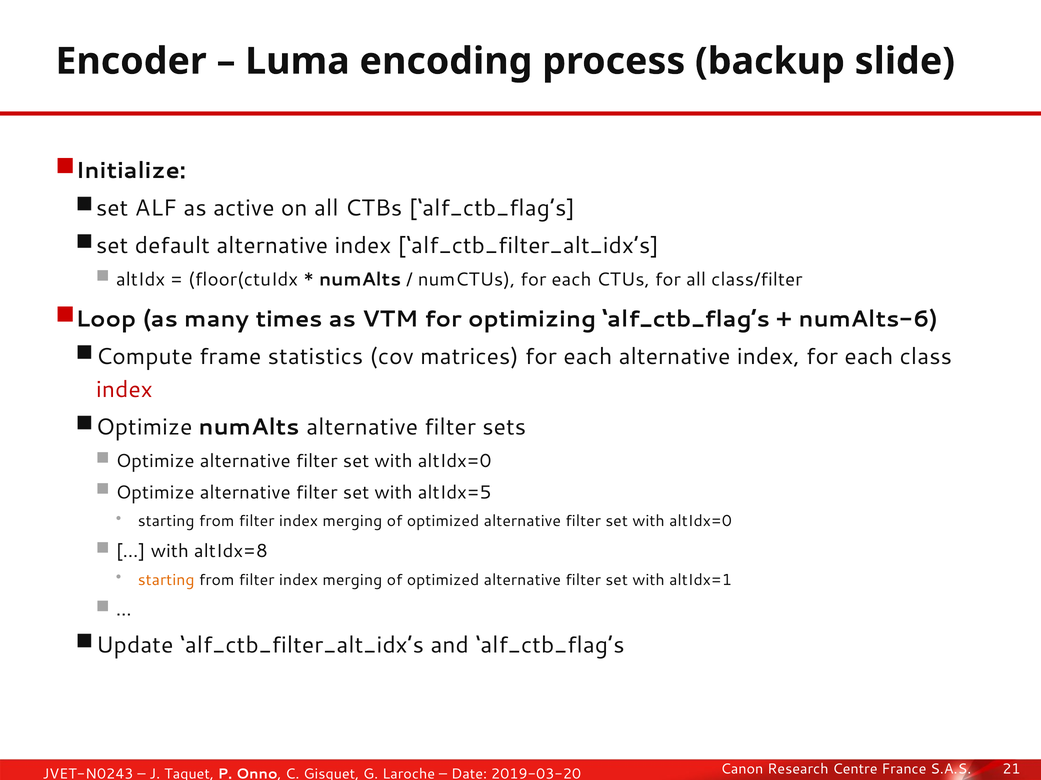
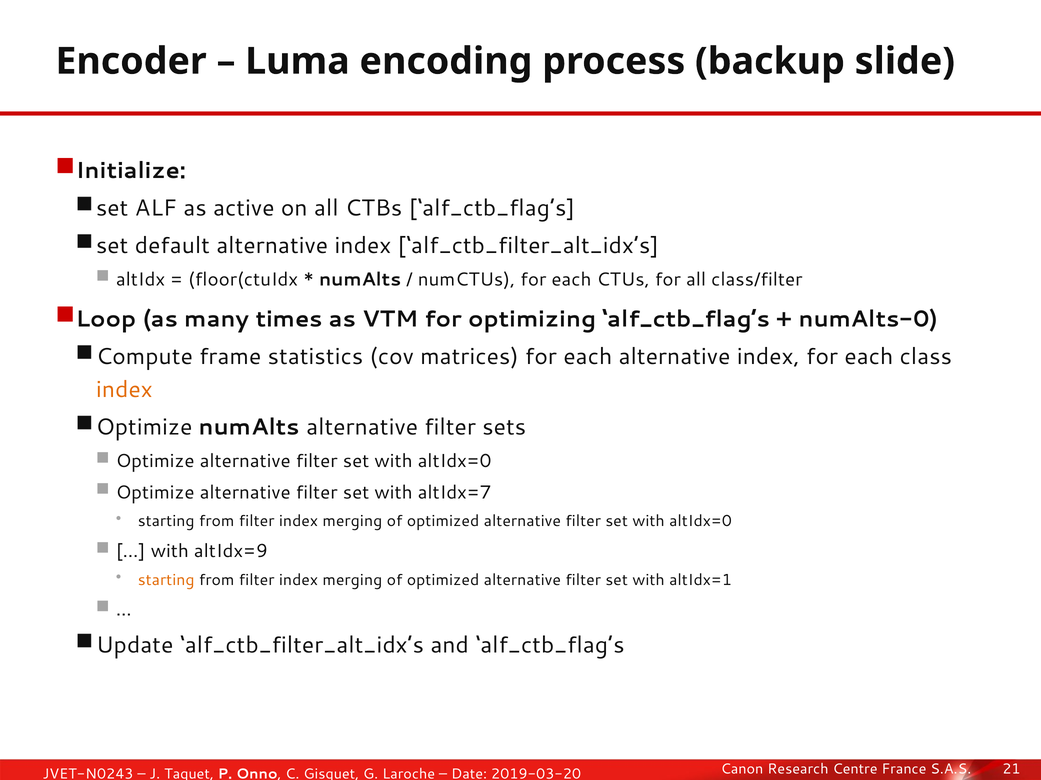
numAlts-6: numAlts-6 -> numAlts-0 (868, 319)
index colour: red -> orange (124, 390)
altIdx=5: altIdx=5 -> altIdx=7 (455, 493)
altIdx=8: altIdx=8 -> altIdx=9 (231, 552)
